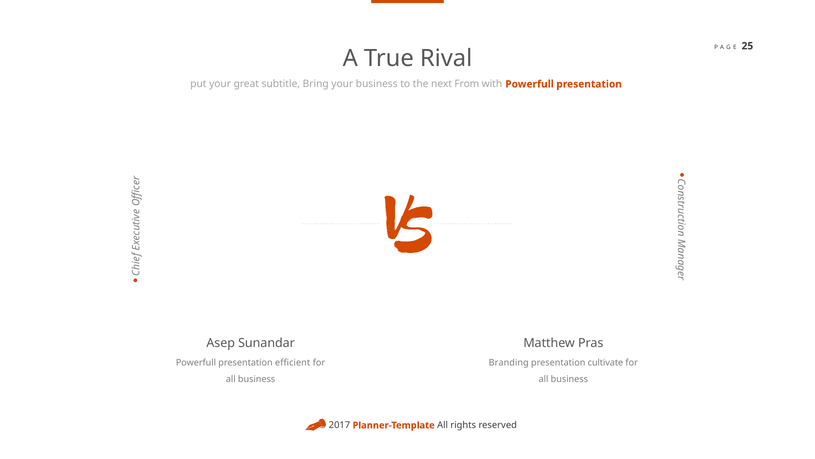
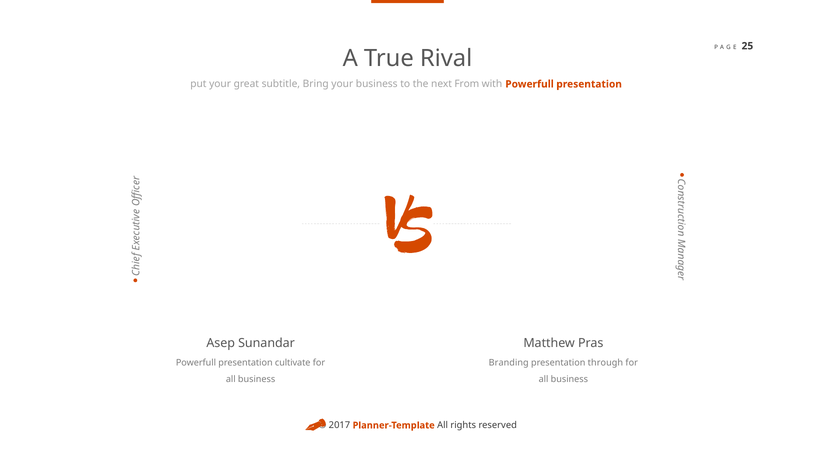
efficient: efficient -> cultivate (293, 362)
cultivate: cultivate -> through (605, 362)
